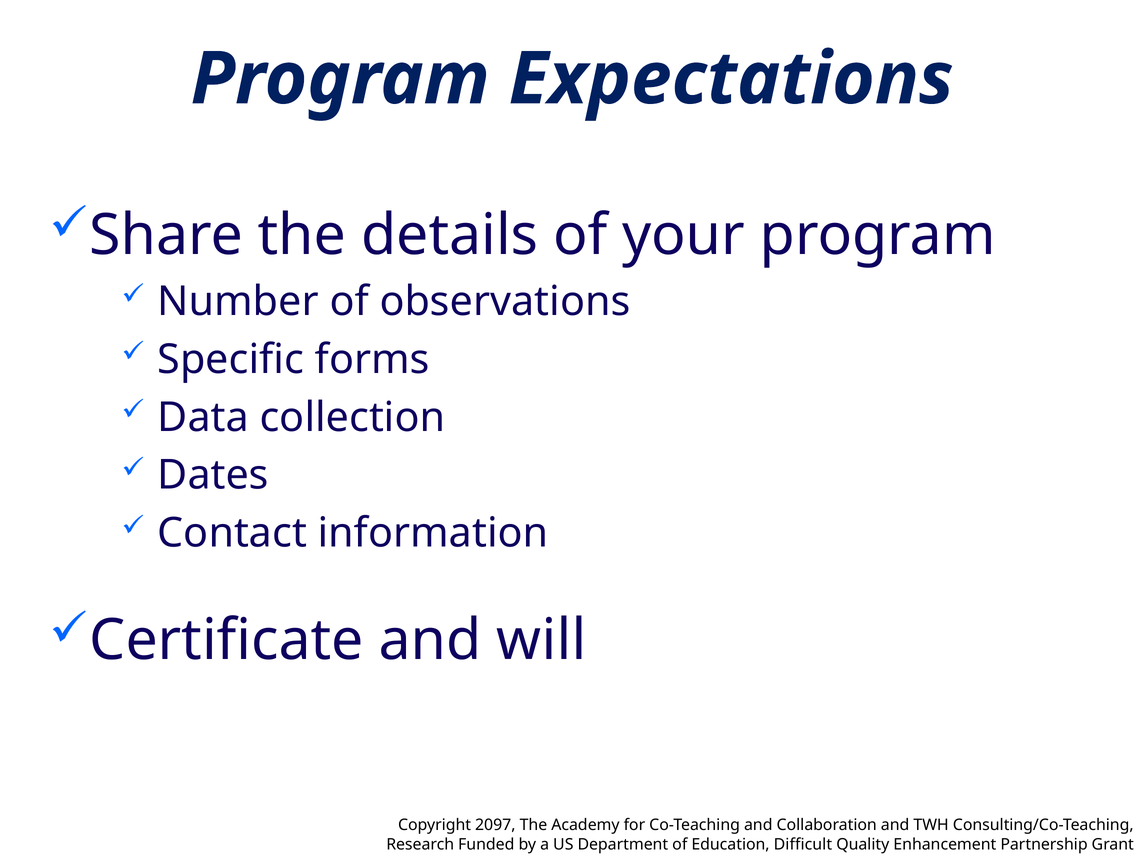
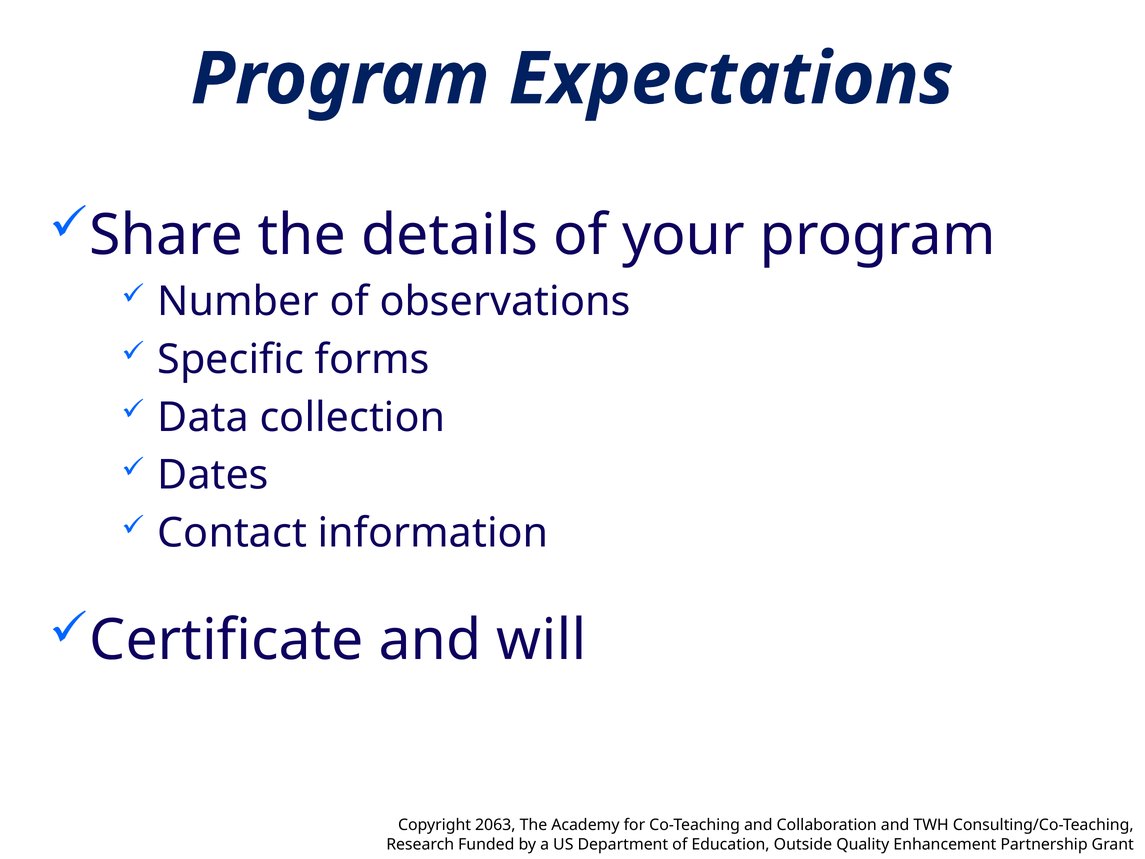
2097: 2097 -> 2063 (495, 825)
Difficult: Difficult -> Outside (803, 844)
